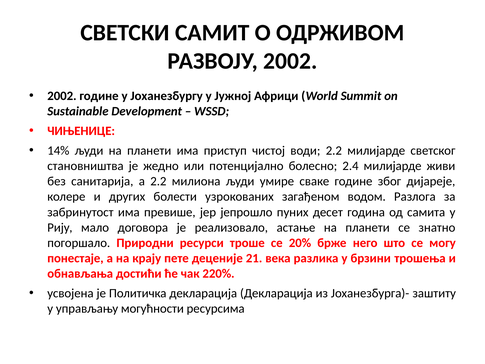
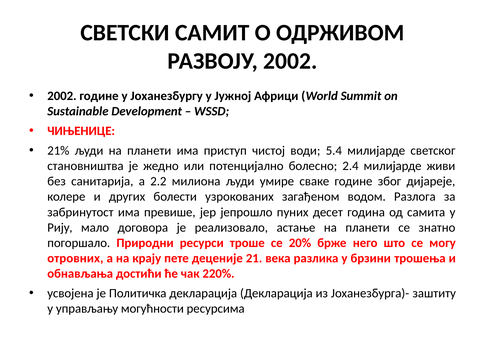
14%: 14% -> 21% (58, 151)
води 2.2: 2.2 -> 5.4 (334, 151)
понестаје: понестаје -> отровних (75, 258)
